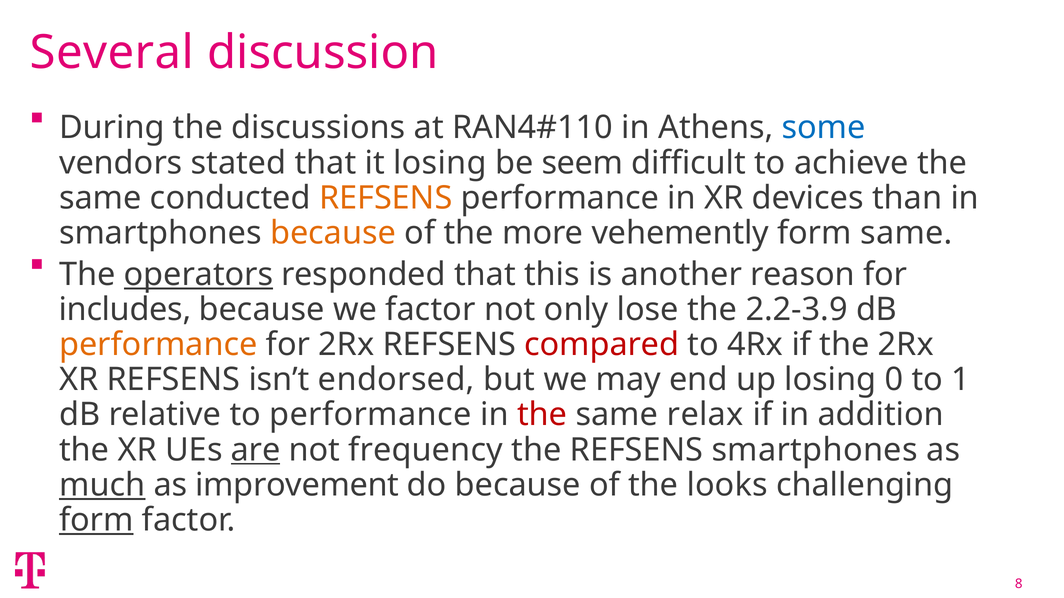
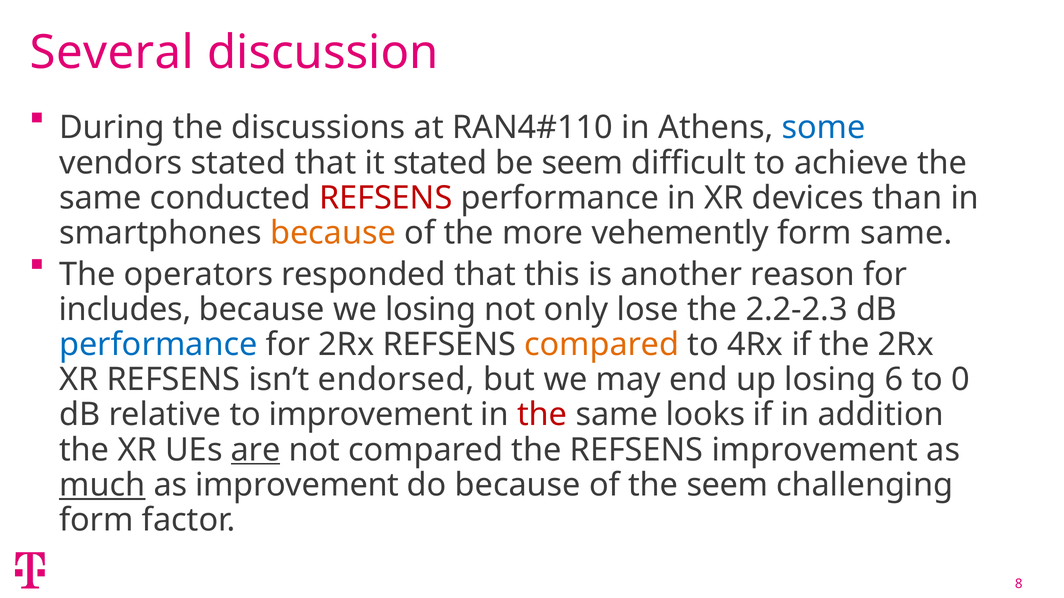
it losing: losing -> stated (440, 163)
REFSENS colour: orange -> red (386, 198)
operators underline: present -> none (199, 275)
we factor: factor -> losing (431, 310)
2.2-3.9: 2.2-3.9 -> 2.2-2.3 (797, 310)
performance colour: orange -> blue (158, 345)
compared colour: red -> orange (602, 345)
0: 0 -> 6 (894, 380)
1: 1 -> 0 (961, 380)
to performance: performance -> improvement (371, 415)
relax: relax -> looks (706, 415)
not frequency: frequency -> compared (426, 450)
REFSENS smartphones: smartphones -> improvement (815, 450)
the looks: looks -> seem (727, 485)
form underline: present -> none (97, 520)
